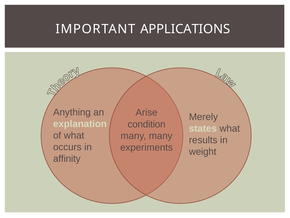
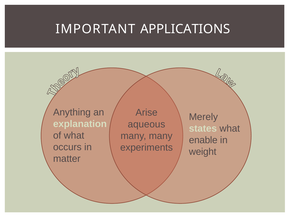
condition: condition -> aqueous (146, 124)
results: results -> enable (203, 140)
affinity: affinity -> matter (67, 158)
